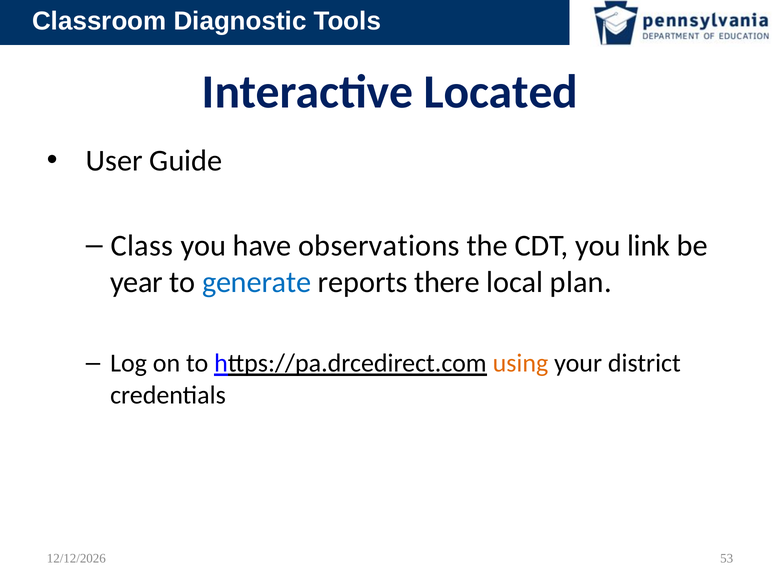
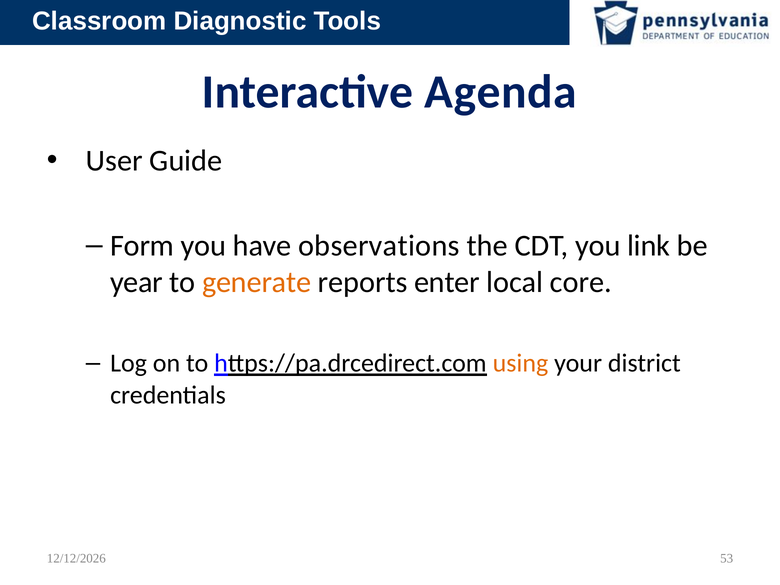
Located: Located -> Agenda (501, 92)
Class: Class -> Form (142, 246)
generate colour: blue -> orange (257, 282)
there: there -> enter (447, 282)
plan: plan -> core (581, 282)
